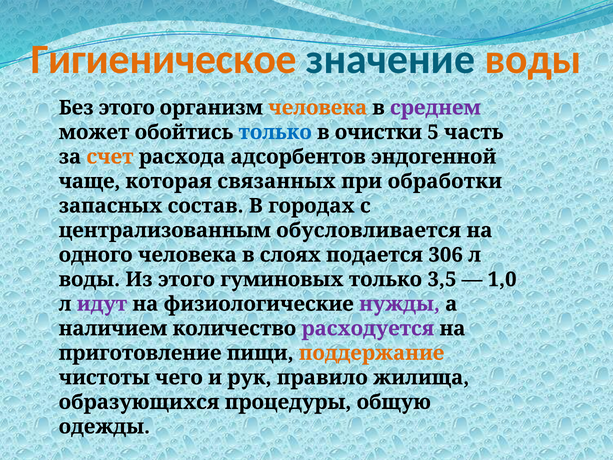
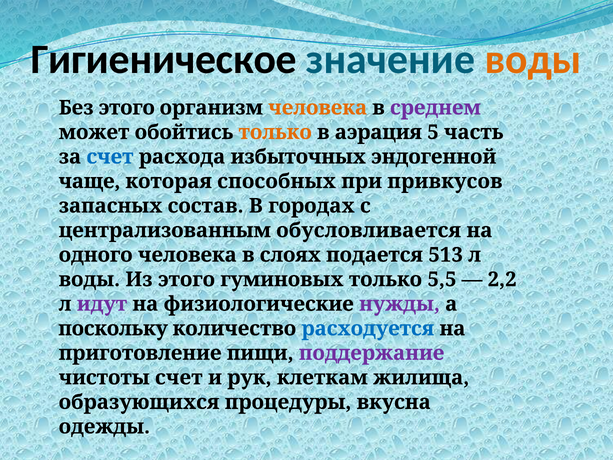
Гигиеническое colour: orange -> black (164, 59)
только colour: blue -> orange (275, 132)
очистки: очистки -> аэрация (378, 132)
счет colour: orange -> blue (110, 157)
адсорбентов: адсорбентов -> избыточных (298, 157)
связанных: связанных -> способных (277, 181)
обработки: обработки -> привкусов (445, 181)
306: 306 -> 513 (446, 255)
3,5: 3,5 -> 5,5 (442, 279)
1,0: 1,0 -> 2,2 (502, 279)
наличием: наличием -> поскольку (113, 328)
расходуется colour: purple -> blue (368, 328)
поддержание colour: orange -> purple (372, 353)
чистоты чего: чего -> счет (179, 377)
правило: правило -> клеткам (322, 377)
общую: общую -> вкусна (394, 402)
